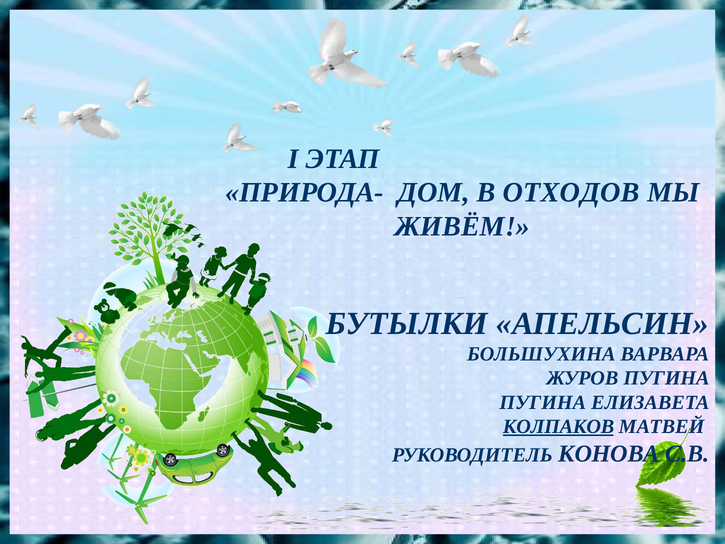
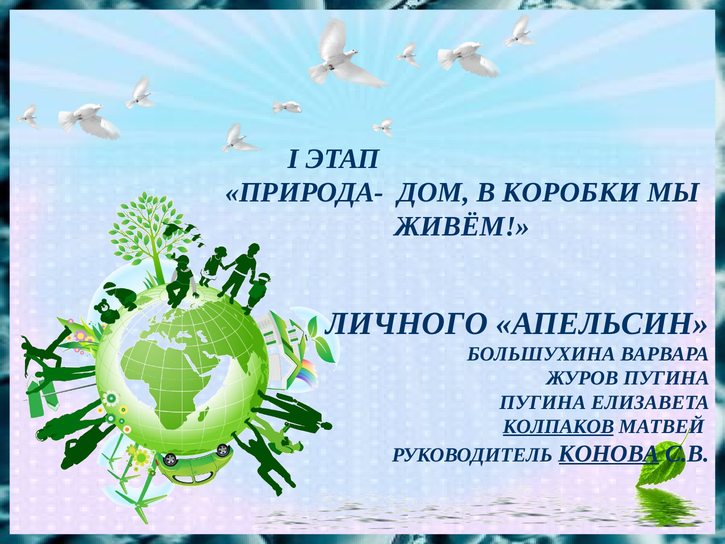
ОТХОДОВ: ОТХОДОВ -> КОРОБКИ (571, 193)
БУТЫЛКИ: БУТЫЛКИ -> ЛИЧНОГО (407, 323)
КОНОВА underline: none -> present (609, 453)
